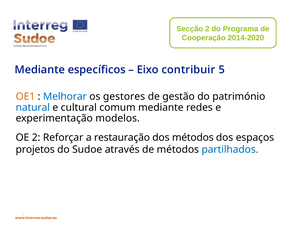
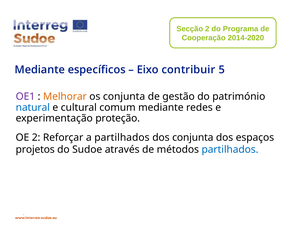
OE1 colour: orange -> purple (25, 96)
Melhorar colour: blue -> orange (65, 96)
os gestores: gestores -> conjunta (124, 96)
modelos: modelos -> proteção (118, 118)
a restauração: restauração -> partilhados (122, 137)
dos métodos: métodos -> conjunta (193, 137)
